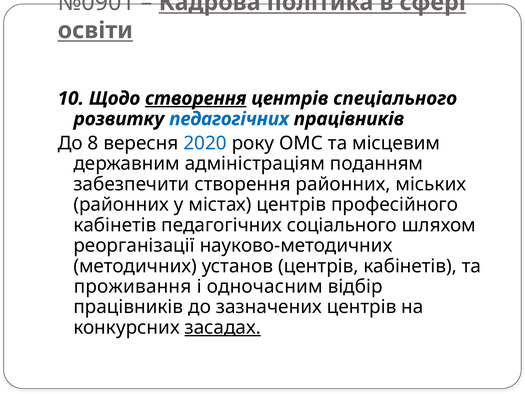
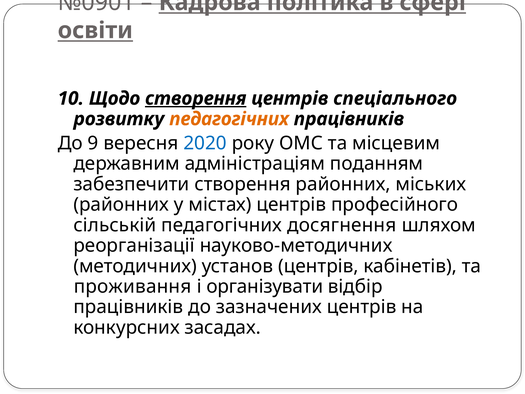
педагогічних colour: blue -> orange (229, 119)
8: 8 -> 9 (93, 143)
кабінетів: кабінетів -> сільській (115, 225)
соціального: соціального -> досягнення (342, 225)
одночасним: одночасним -> організувати (265, 286)
засадах underline: present -> none (223, 327)
